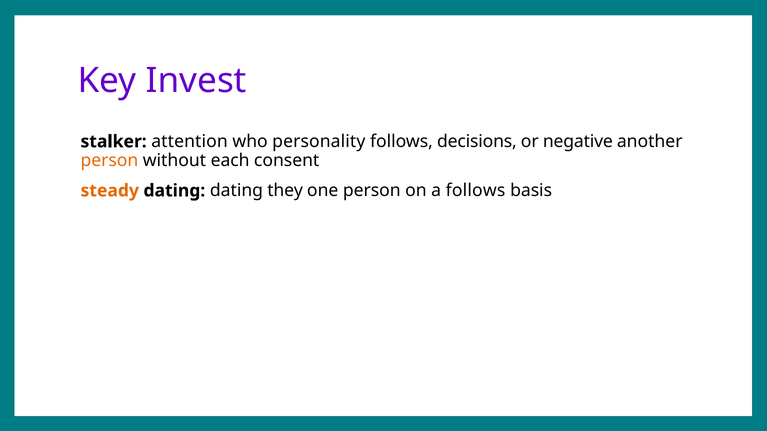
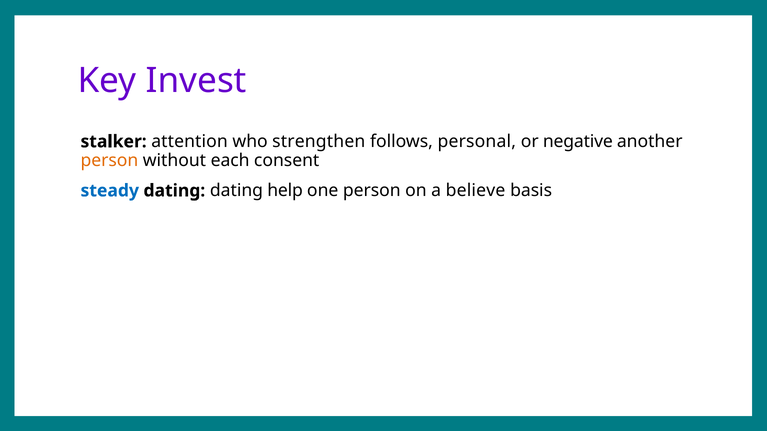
personality: personality -> strengthen (319, 142)
decisions: decisions -> personal (477, 142)
steady colour: orange -> blue (110, 191)
they: they -> help (285, 191)
a follows: follows -> believe (476, 191)
